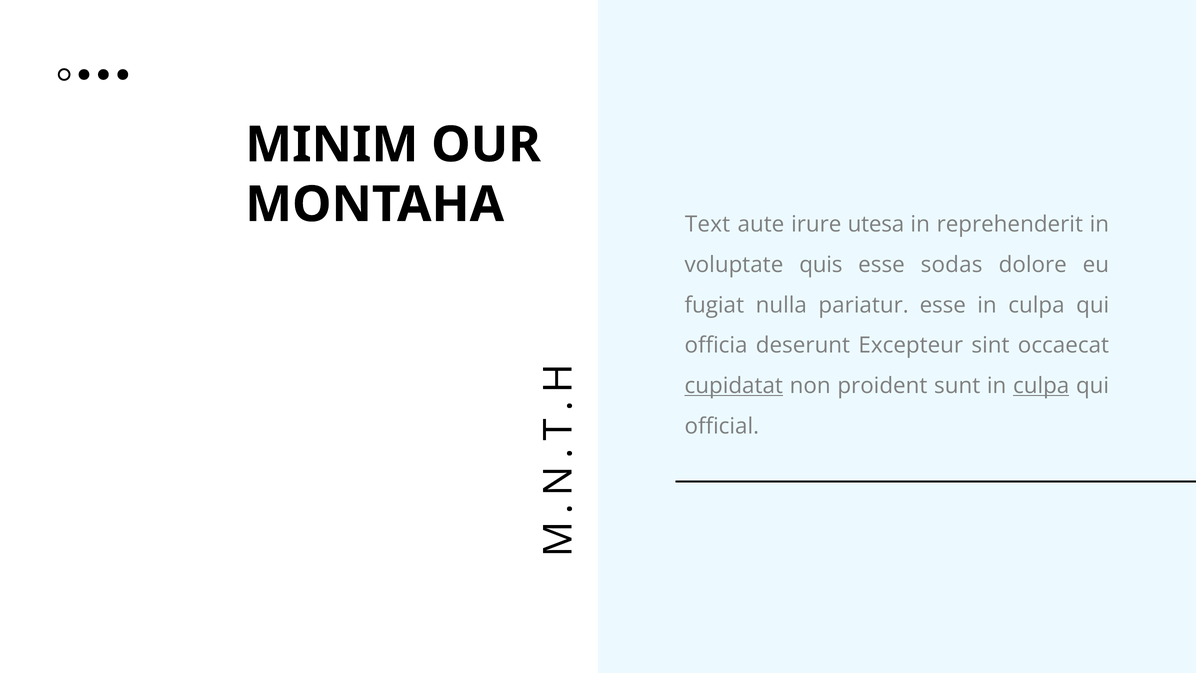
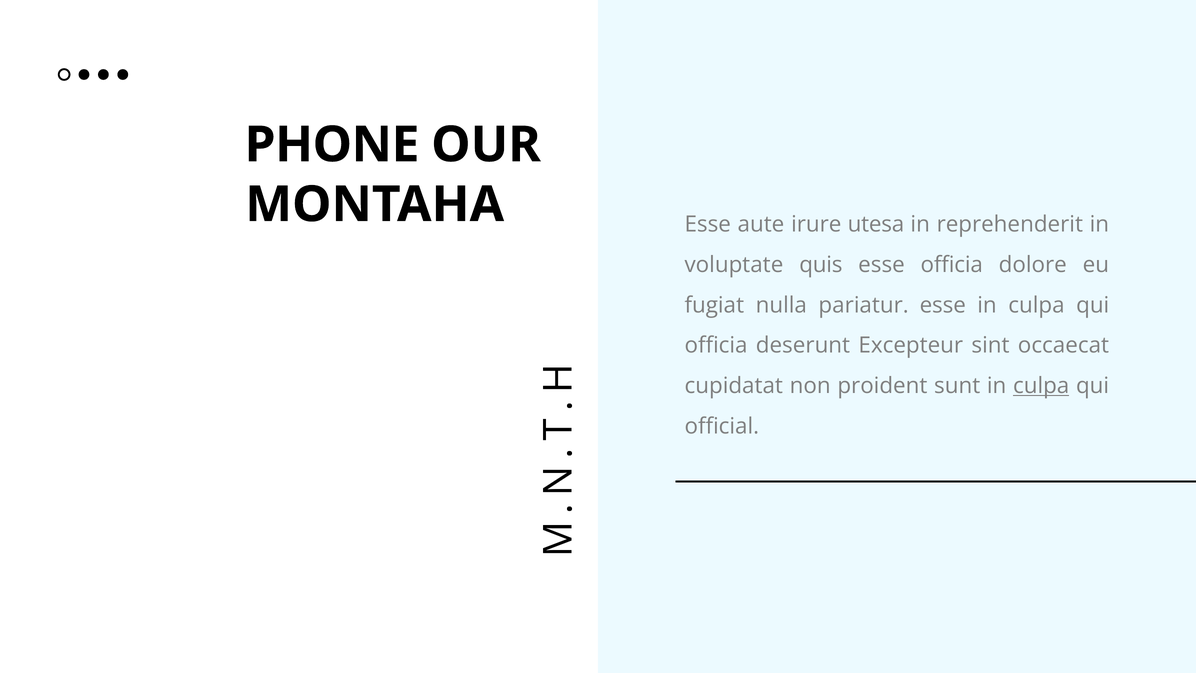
MINIM: MINIM -> PHONE (332, 145)
MONTAHA Text: Text -> Esse (708, 224)
esse sodas: sodas -> officia (952, 265)
cupidatat underline: present -> none (734, 386)
